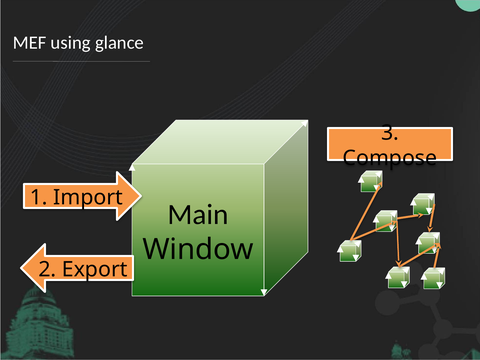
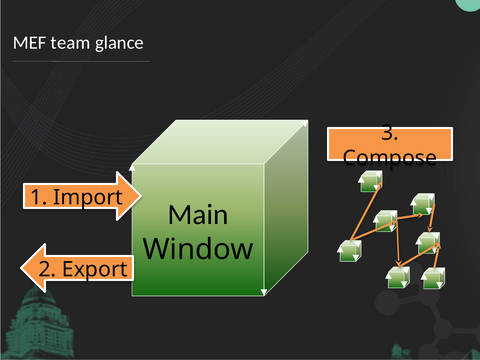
using: using -> team (71, 43)
